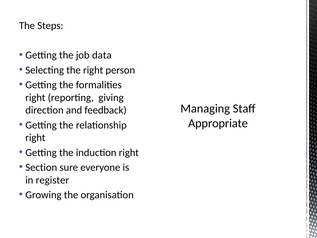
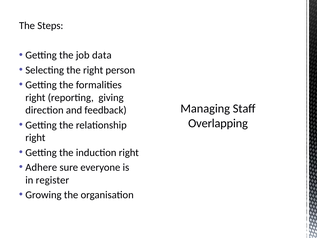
Appropriate: Appropriate -> Overlapping (218, 123)
Section: Section -> Adhere (41, 167)
